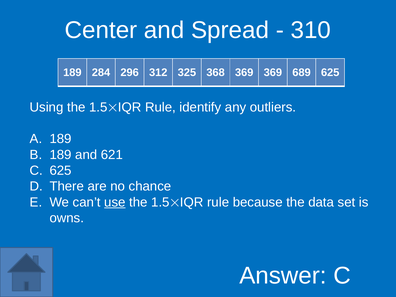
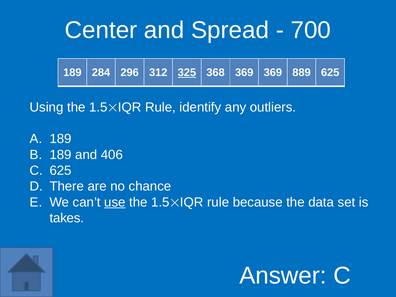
310: 310 -> 700 (311, 30)
325 underline: none -> present (187, 73)
689: 689 -> 889 (302, 73)
621: 621 -> 406 (112, 155)
owns: owns -> takes (67, 218)
